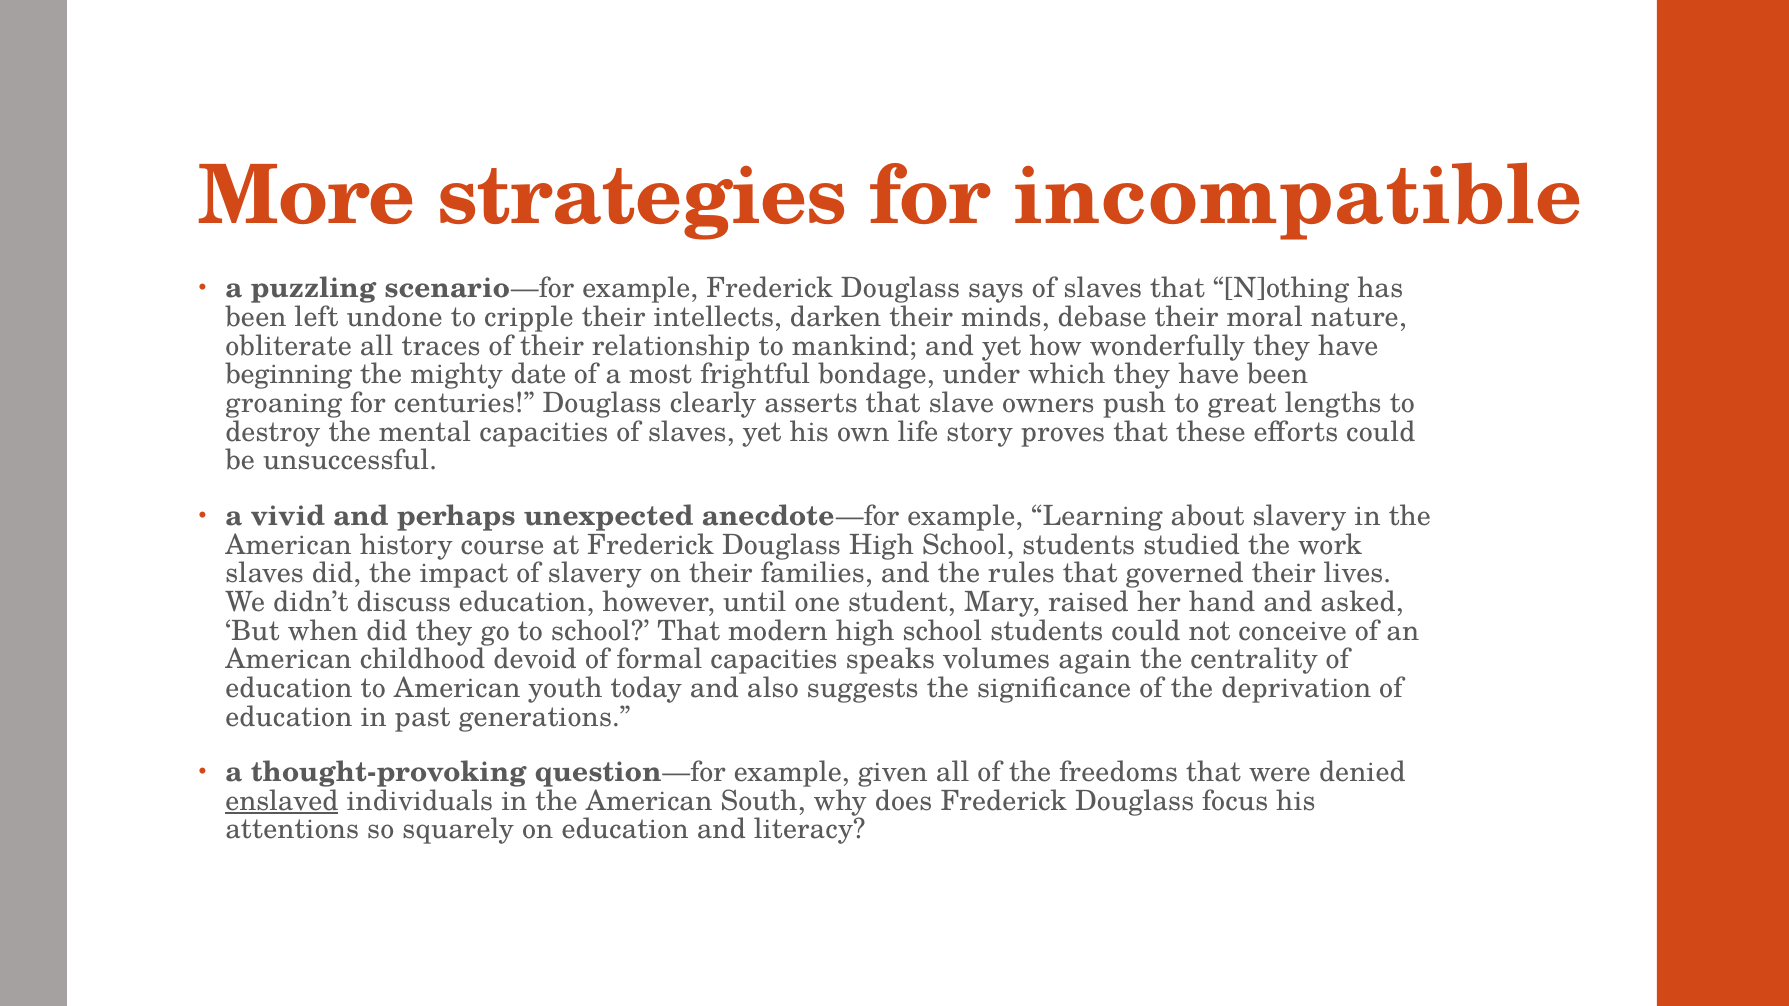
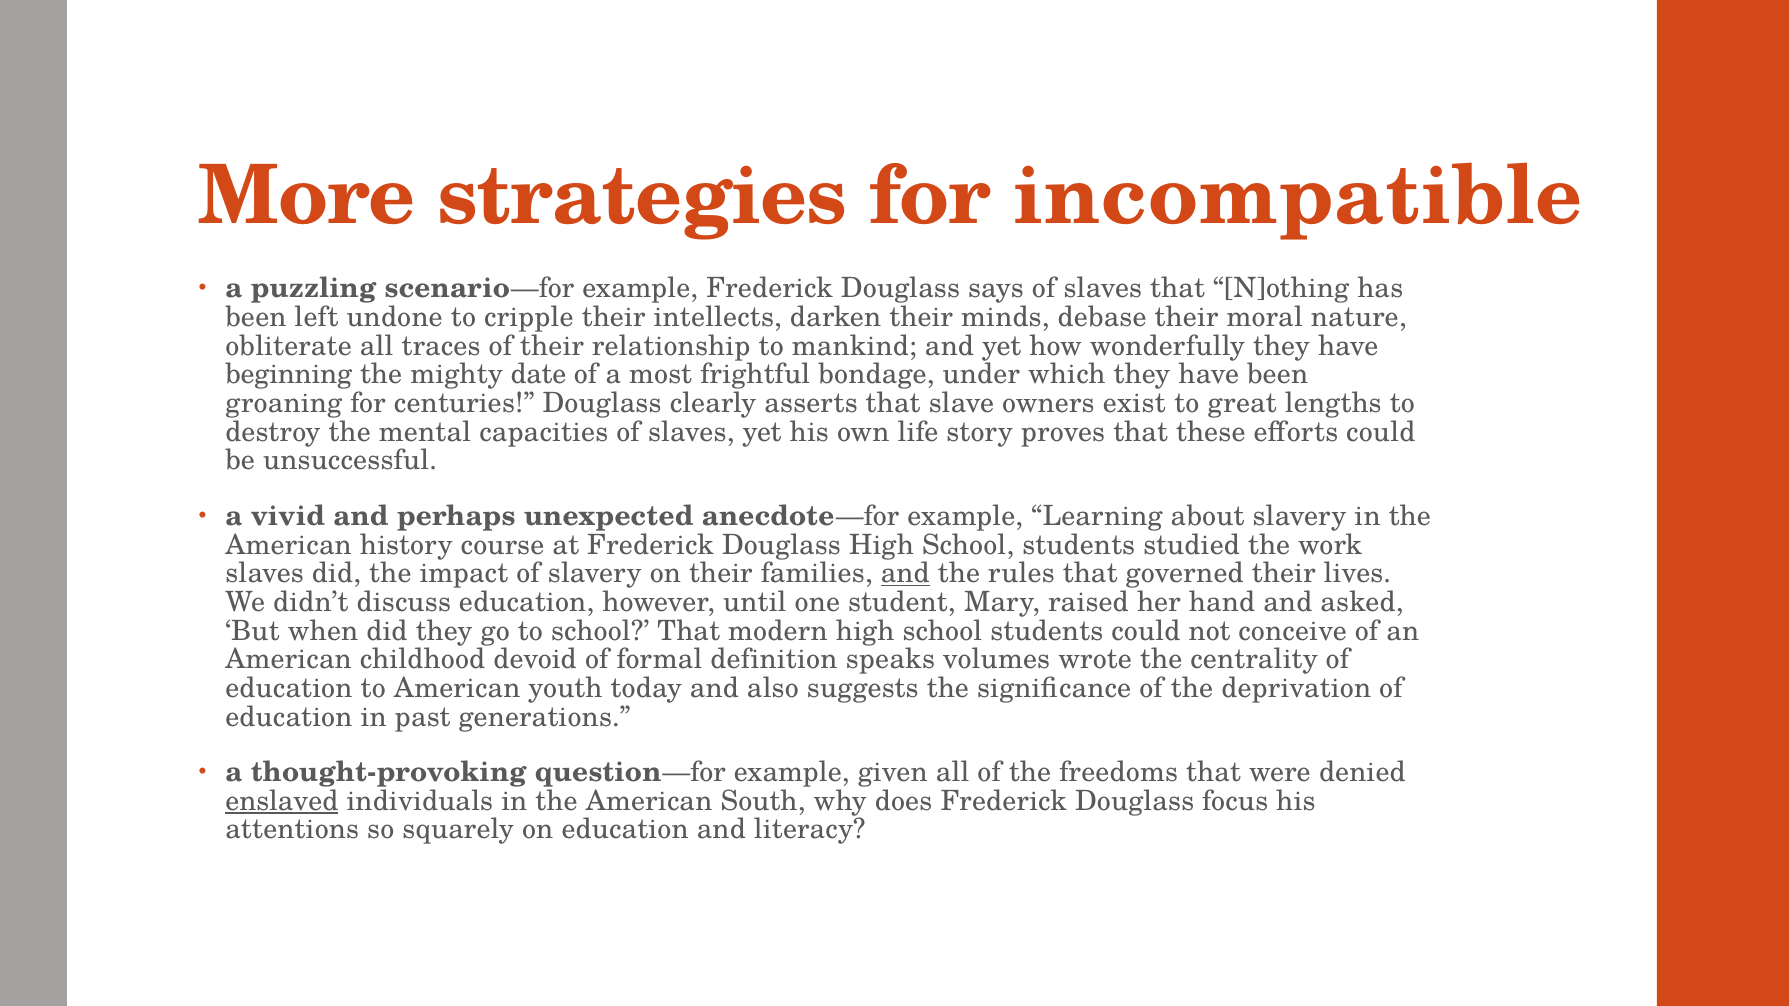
push: push -> exist (1134, 403)
and underline: none -> present (905, 574)
formal capacities: capacities -> definition (774, 660)
again: again -> wrote (1095, 660)
